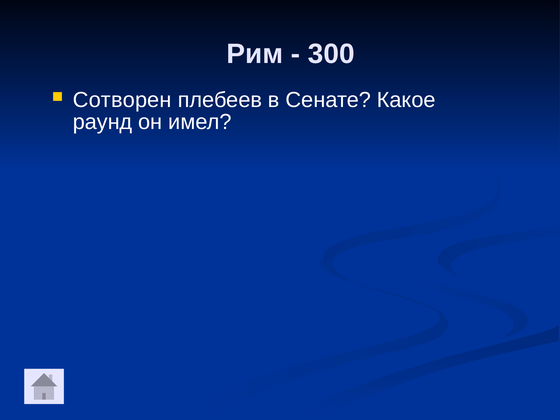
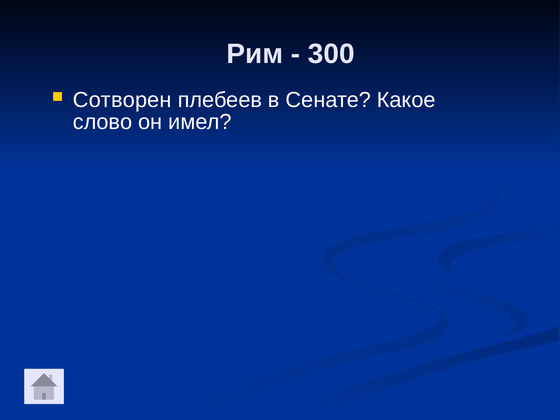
раунд: раунд -> слово (103, 122)
